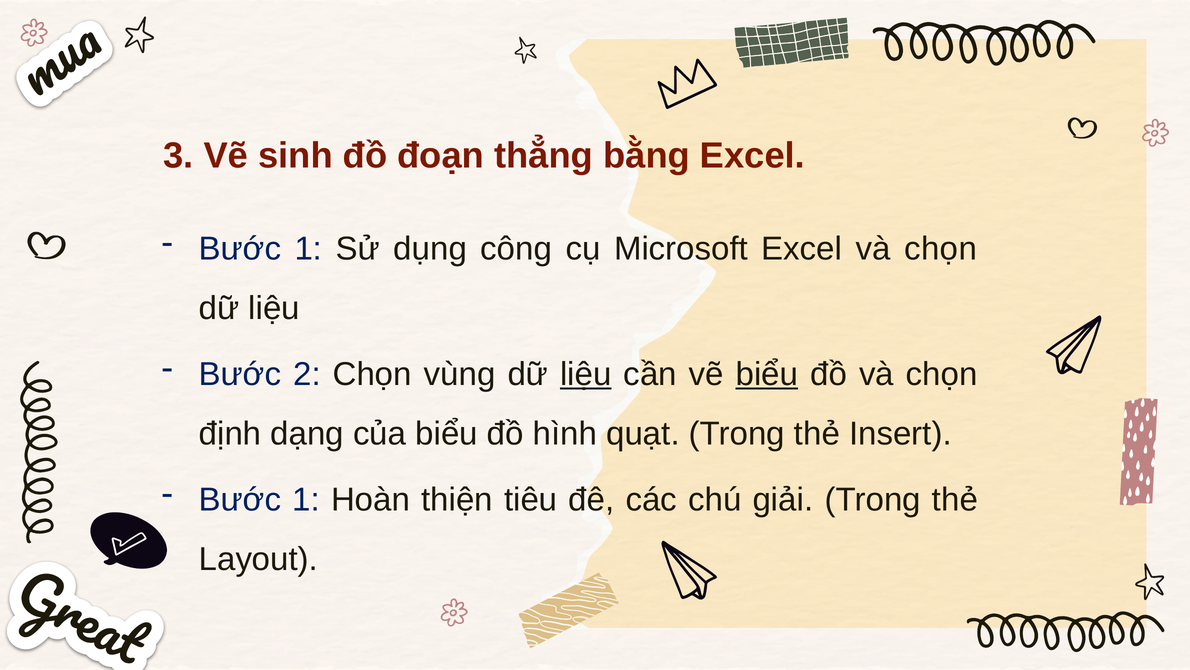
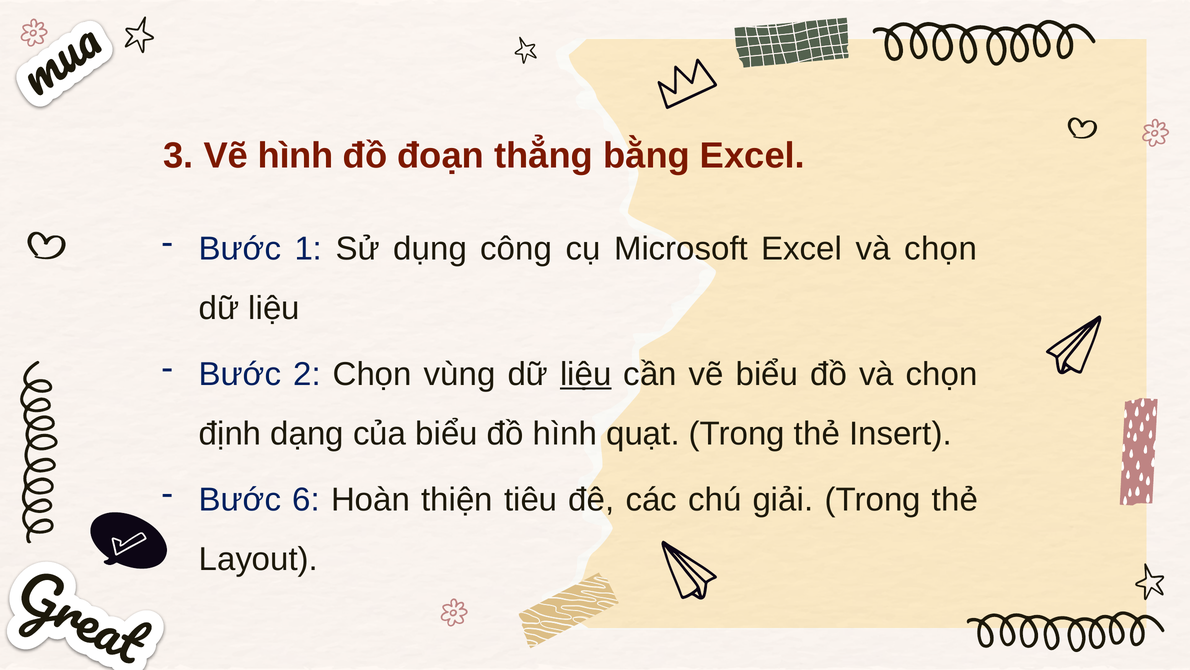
Vẽ sinh: sinh -> hình (296, 156)
biểu underline: present -> none (767, 374)
1: 1 -> 6 (306, 499)
